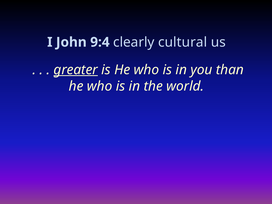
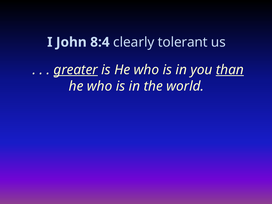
9:4: 9:4 -> 8:4 (100, 42)
cultural: cultural -> tolerant (183, 42)
than underline: none -> present (230, 70)
